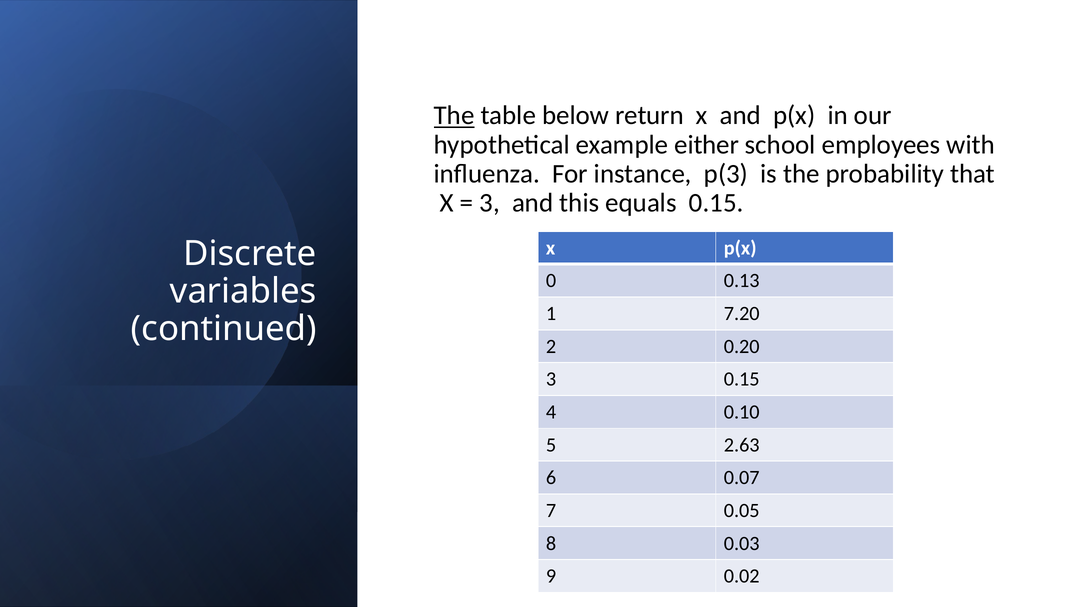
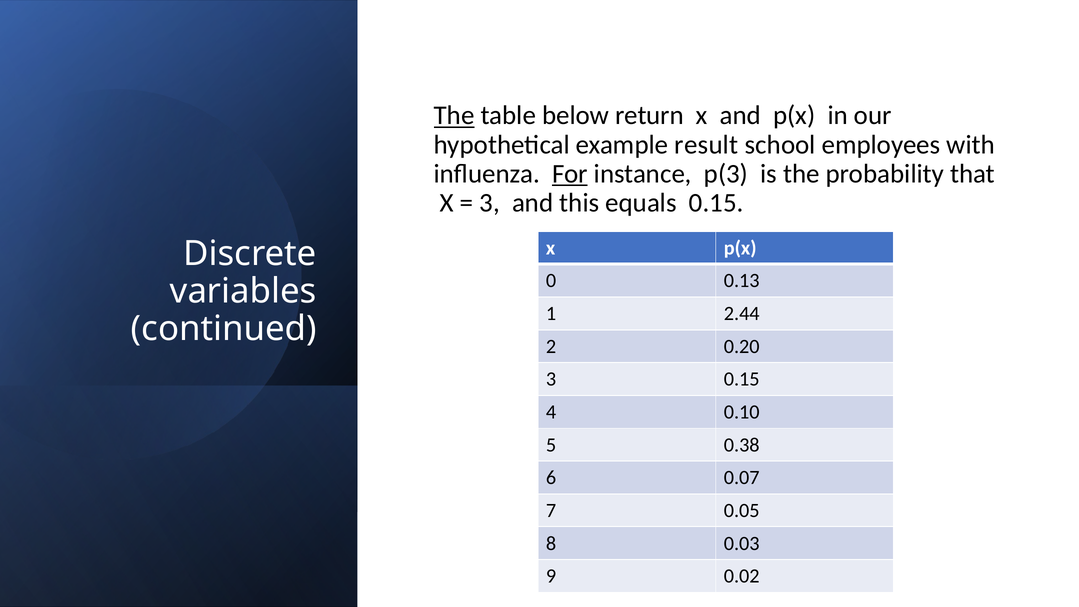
either: either -> result (706, 145)
For underline: none -> present (570, 174)
7.20: 7.20 -> 2.44 (742, 314)
2.63: 2.63 -> 0.38 (742, 445)
